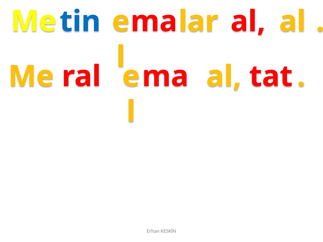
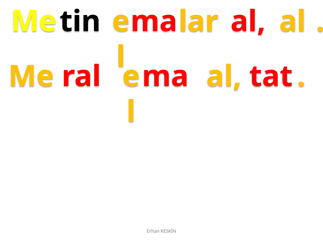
tin colour: blue -> black (80, 21)
